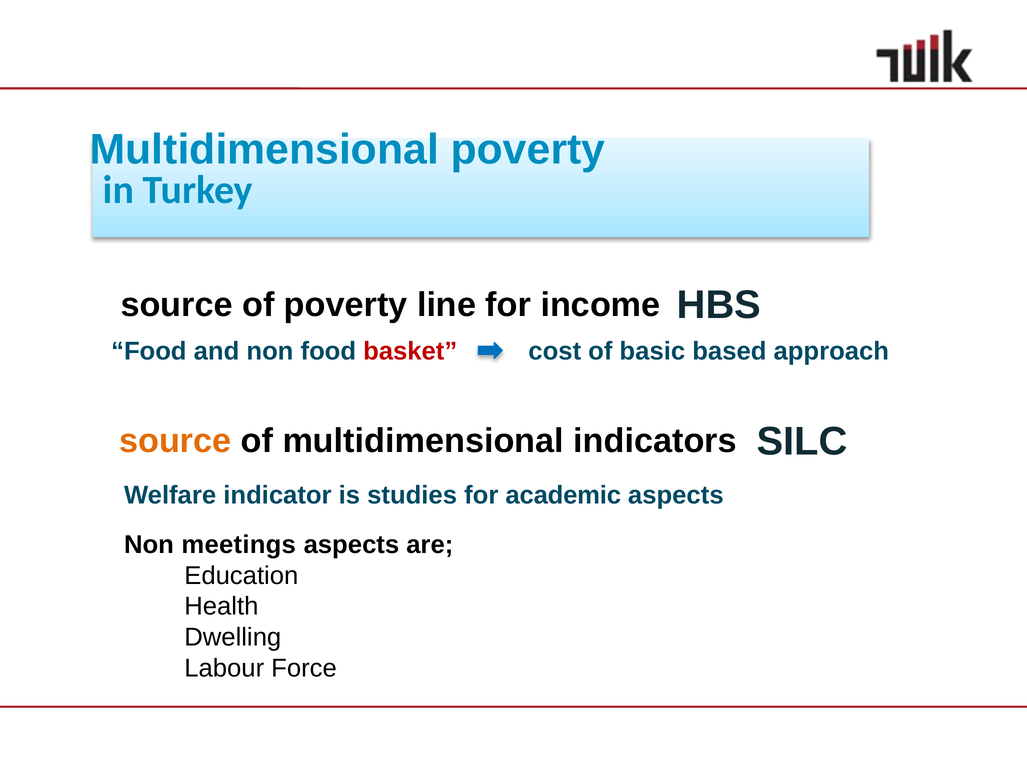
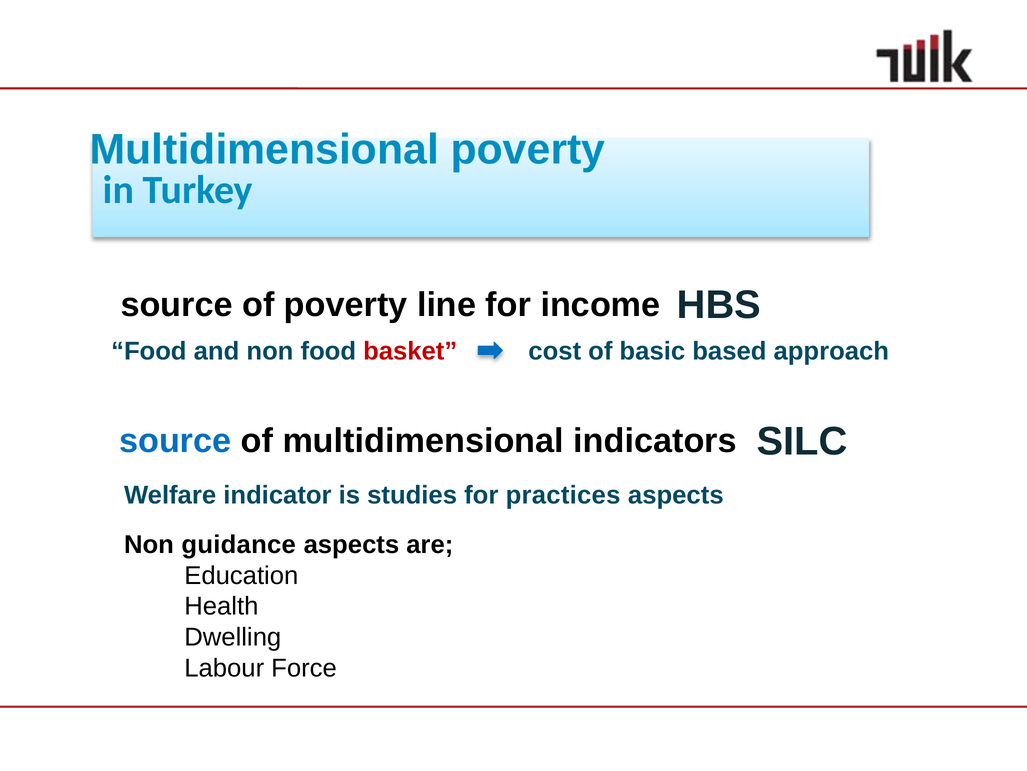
source colour: orange -> blue (175, 440)
academic: academic -> practices (563, 495)
meetings: meetings -> guidance (239, 544)
